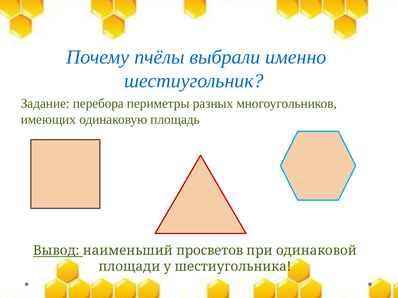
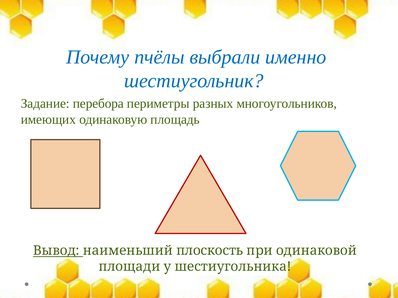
просветов: просветов -> плоскость (210, 251)
